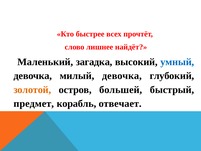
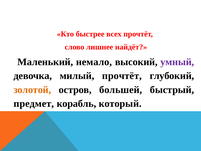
загадка: загадка -> немало (94, 62)
умный colour: blue -> purple (177, 62)
милый девочка: девочка -> прочтёт (122, 76)
отвечает: отвечает -> который (120, 103)
